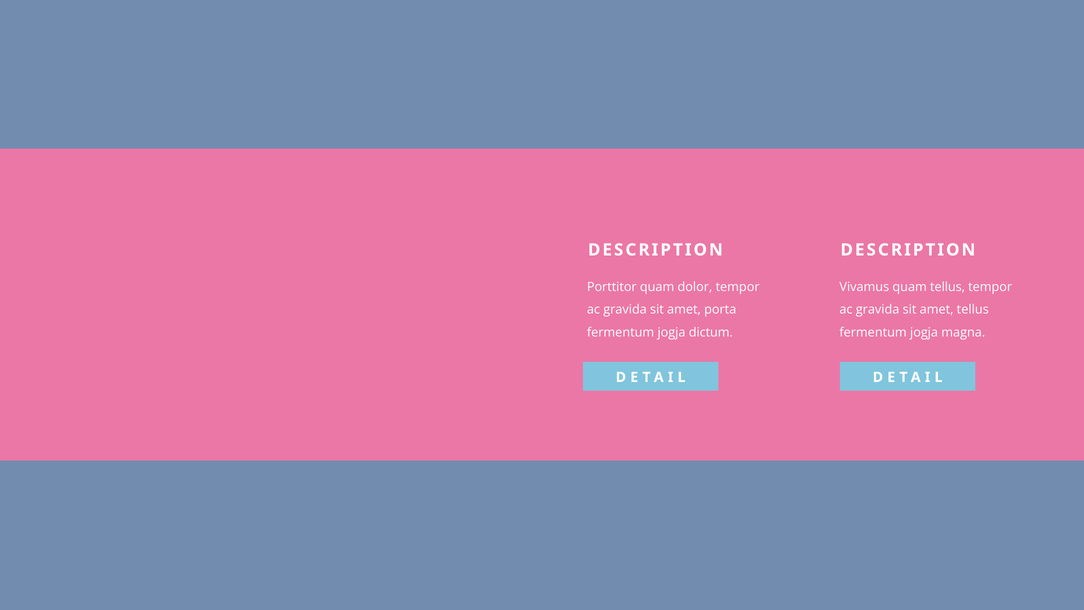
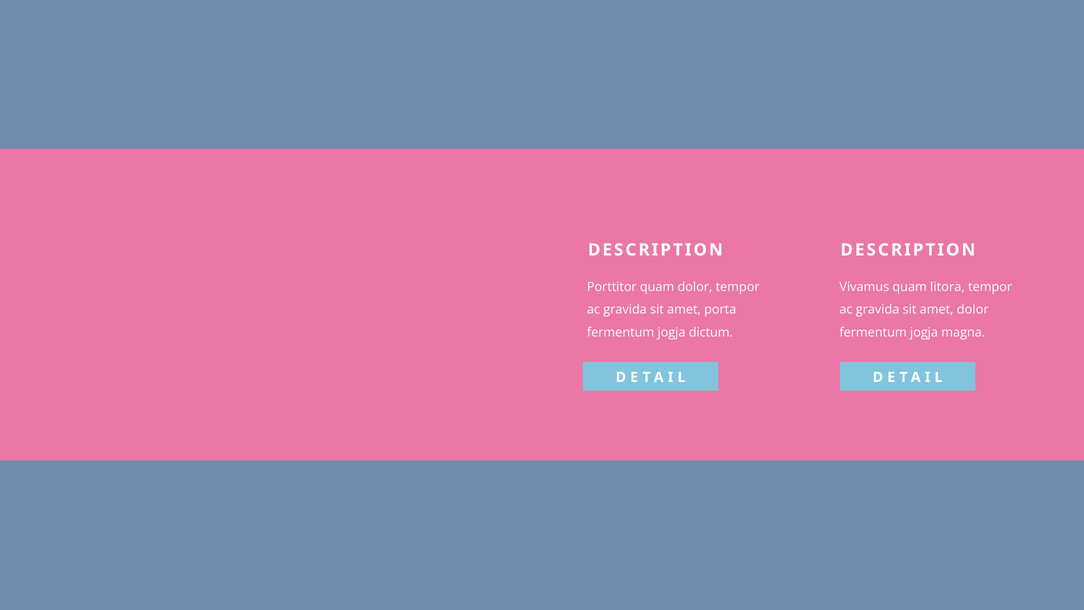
quam tellus: tellus -> litora (947, 287)
amet tellus: tellus -> dolor (973, 310)
